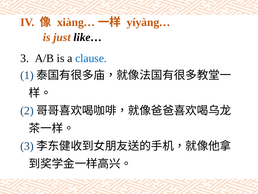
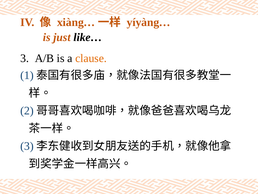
clause colour: blue -> orange (91, 58)
